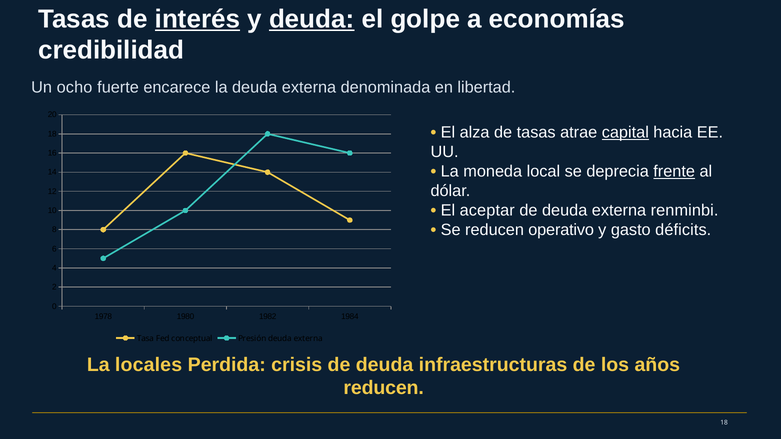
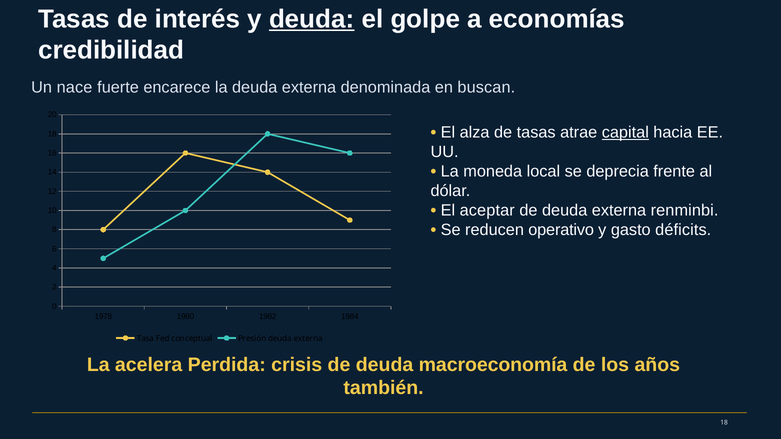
interés underline: present -> none (197, 19)
ocho: ocho -> nace (75, 87)
libertad: libertad -> buscan (486, 87)
frente underline: present -> none (674, 171)
locales: locales -> acelera (149, 365)
infraestructuras: infraestructuras -> macroeconomía (493, 365)
reducen: reducen -> también (384, 388)
